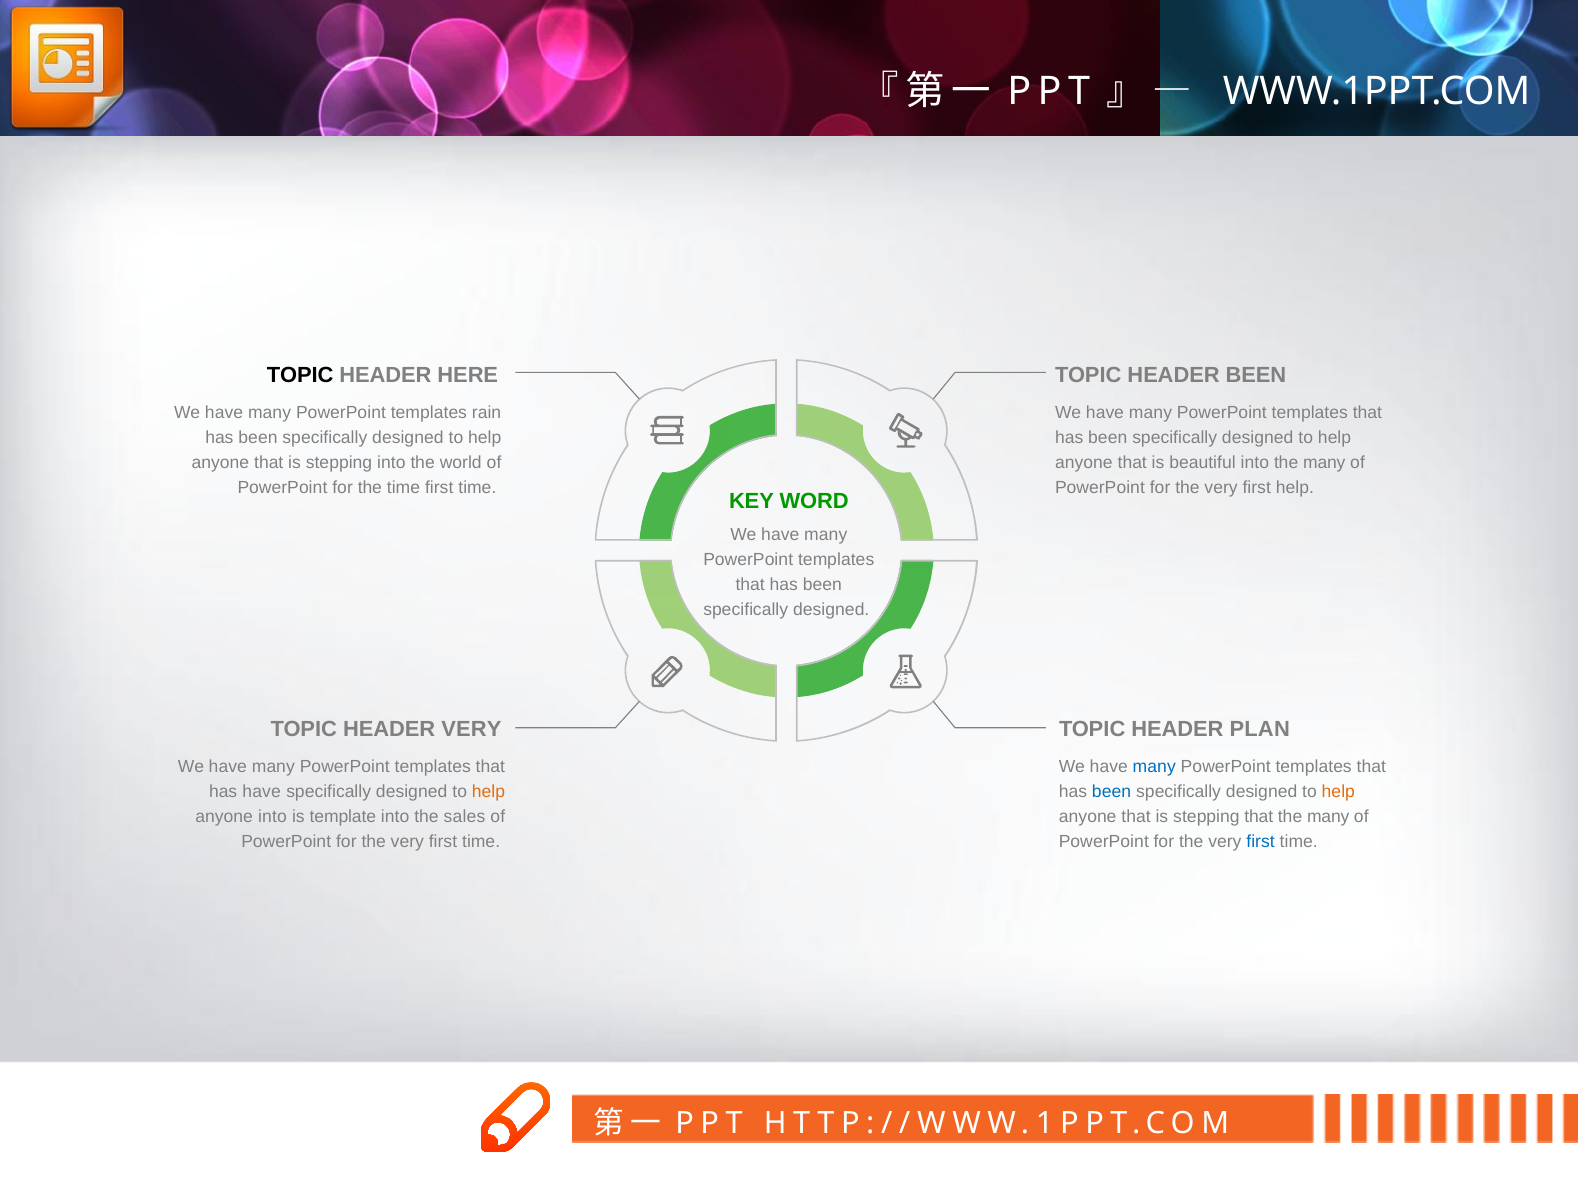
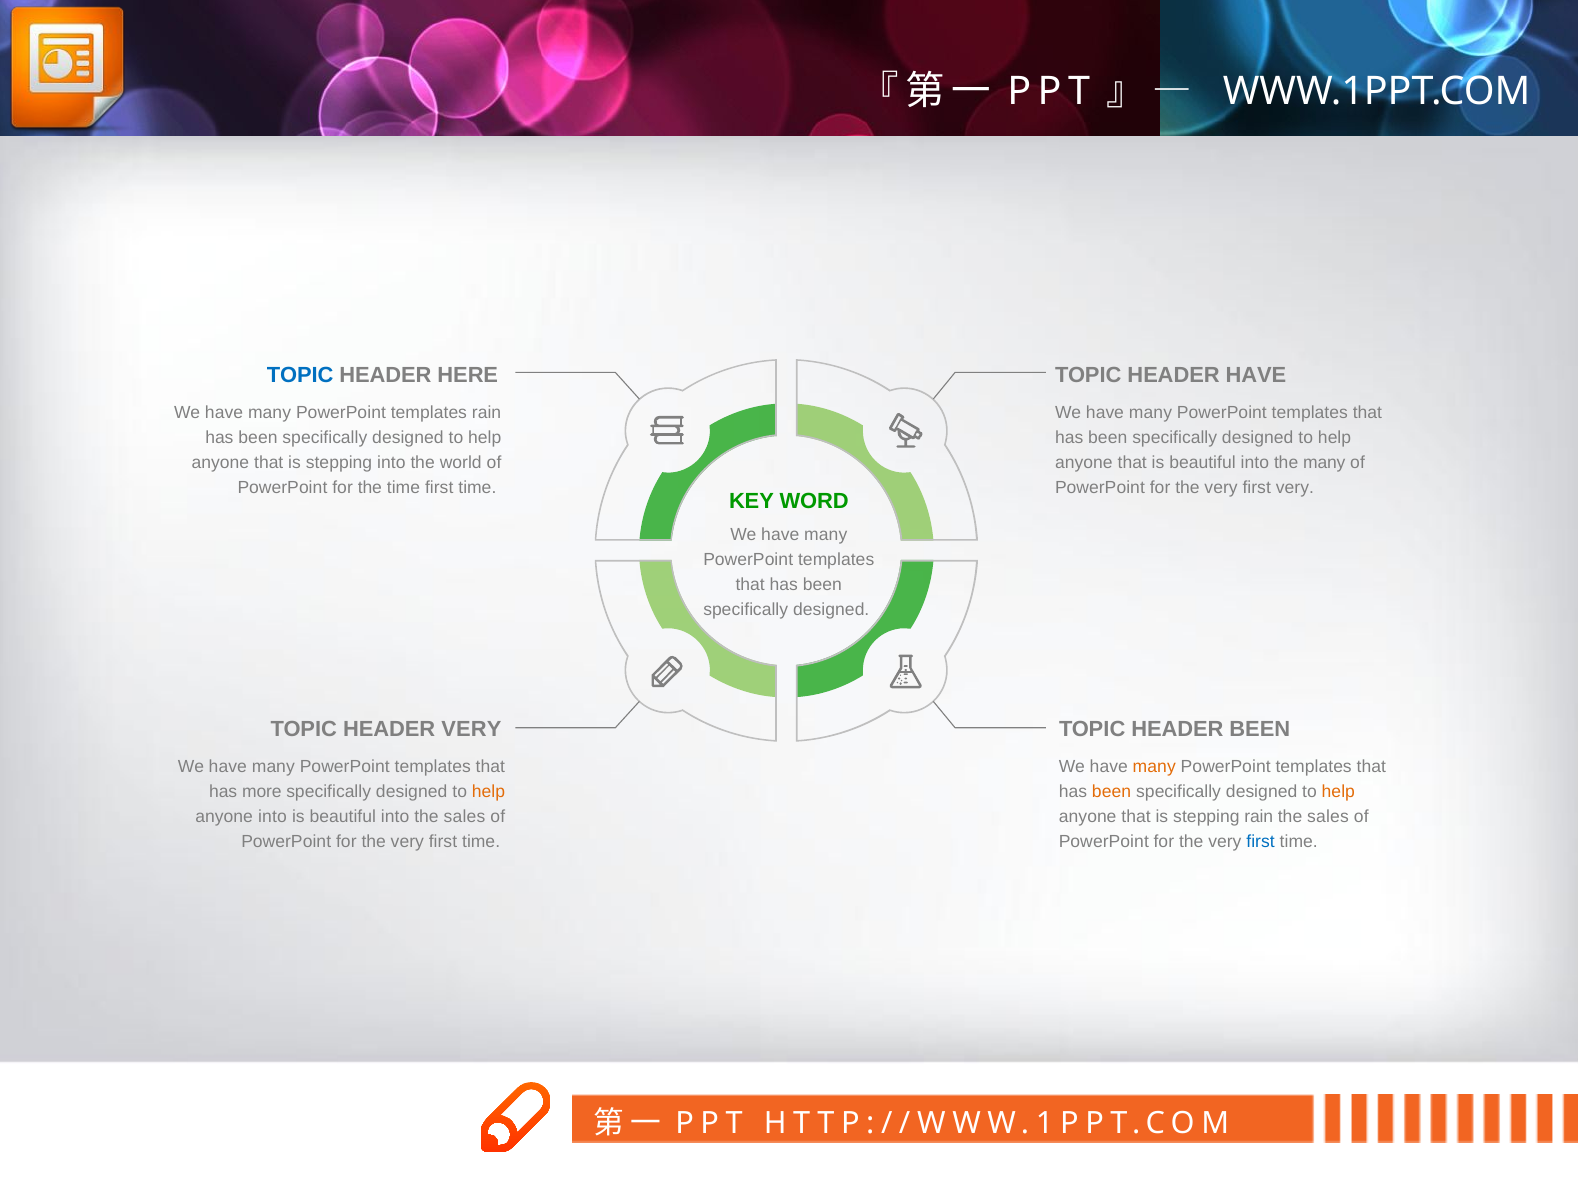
TOPIC colour: black -> blue (300, 376)
HEADER BEEN: BEEN -> HAVE (1256, 376)
first help: help -> very (1295, 488)
HEADER PLAN: PLAN -> BEEN (1260, 730)
many colour: blue -> orange (1154, 767)
has have: have -> more (262, 792)
been colour: blue -> orange (1112, 792)
template: template -> beautiful (343, 817)
stepping that: that -> rain (1259, 817)
many: many -> sales (1328, 817)
